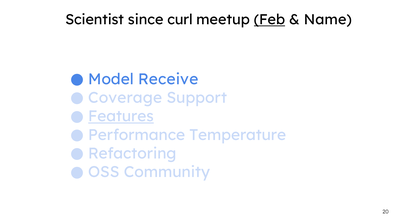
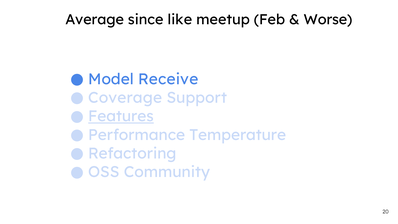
Scientist: Scientist -> Average (95, 20)
curl: curl -> like (180, 20)
Feb underline: present -> none (270, 20)
Name: Name -> Worse (328, 20)
